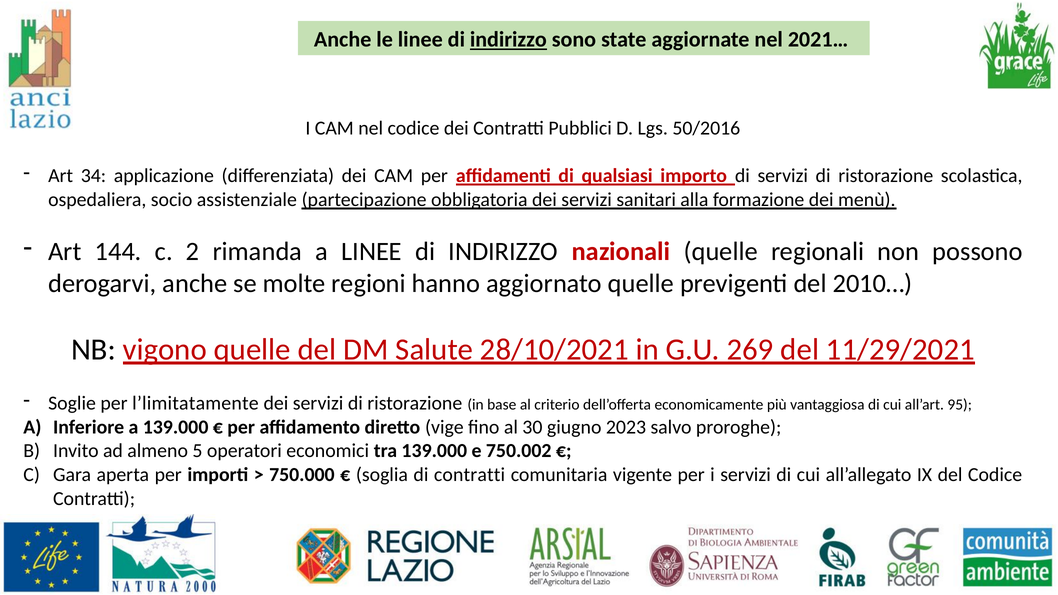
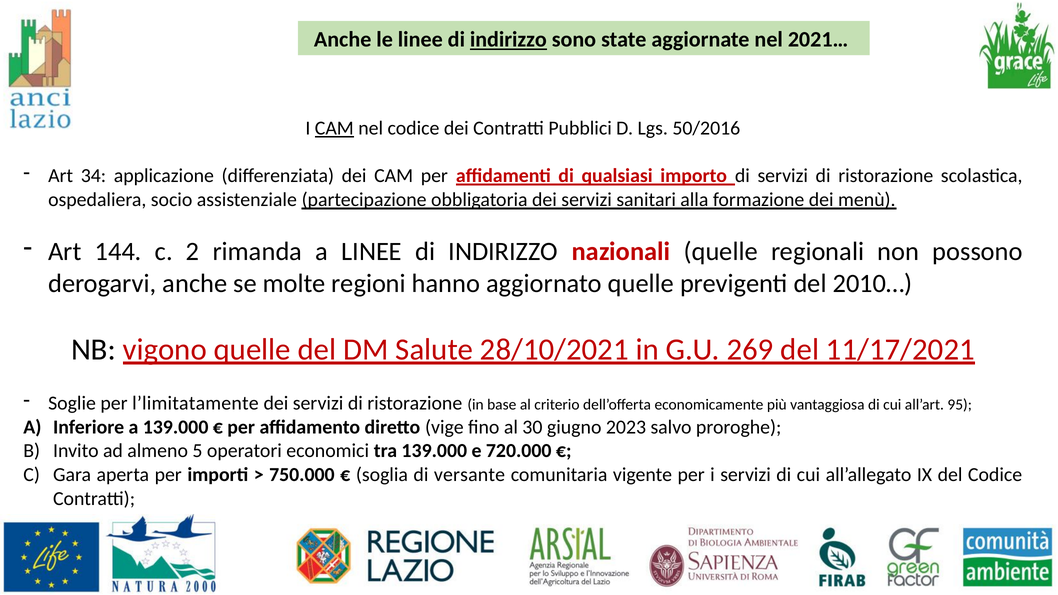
CAM underline: none -> present (334, 128)
11/29/2021: 11/29/2021 -> 11/17/2021 (900, 350)
750.002: 750.002 -> 720.000 (519, 451)
di contratti: contratti -> versante (470, 475)
